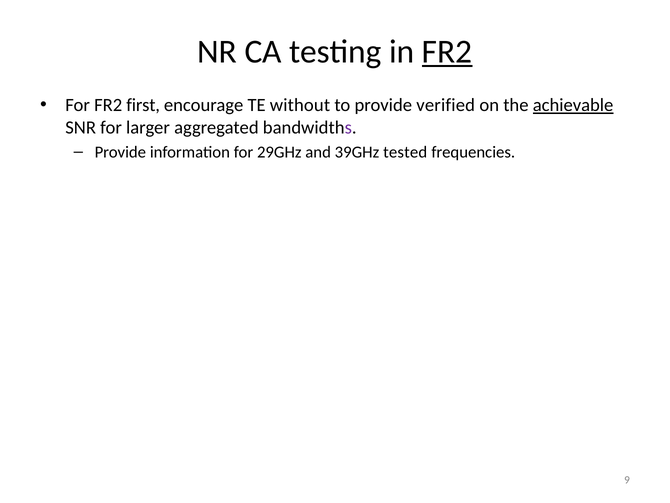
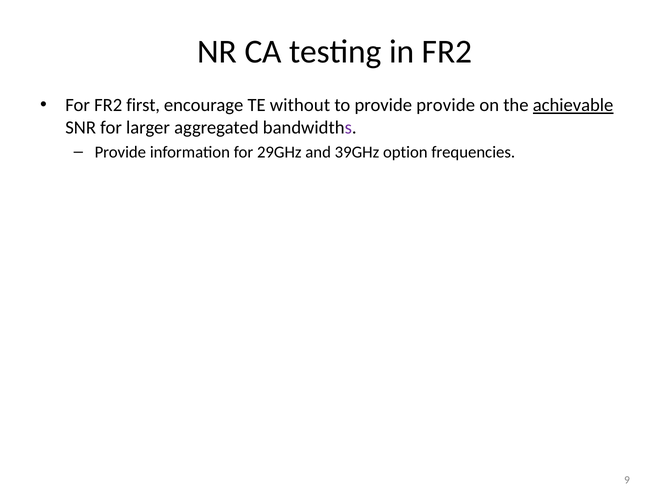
FR2 underline: present -> none (447, 51)
provide verified: verified -> provide (446, 105)
tested: tested -> option (405, 152)
